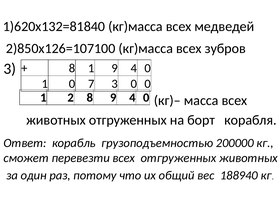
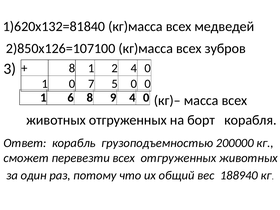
1 9: 9 -> 2 (115, 68)
7 3: 3 -> 5 (115, 84)
2: 2 -> 6 (71, 98)
